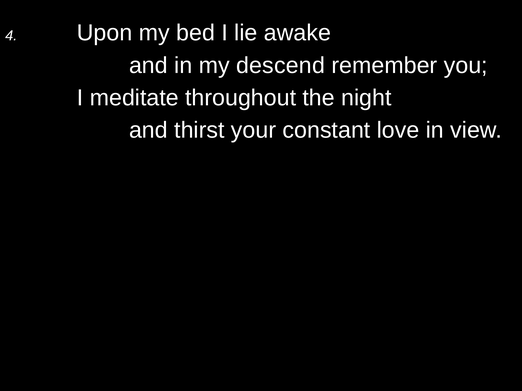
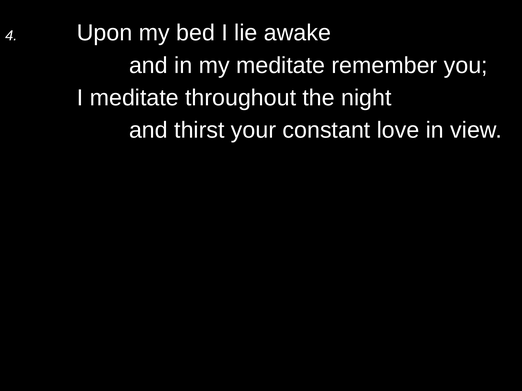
my descend: descend -> meditate (281, 66)
